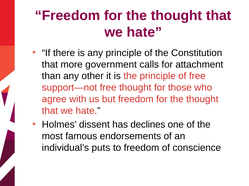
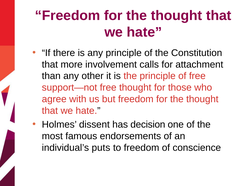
government: government -> involvement (111, 65)
declines: declines -> decision (148, 125)
